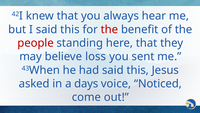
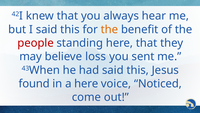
the colour: red -> orange (109, 29)
asked: asked -> found (34, 83)
a days: days -> here (86, 83)
